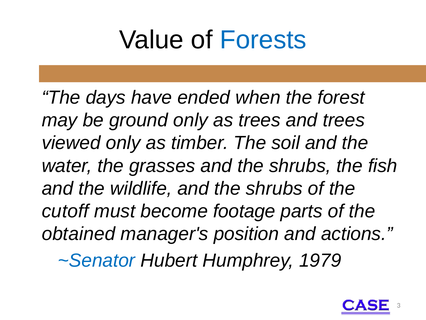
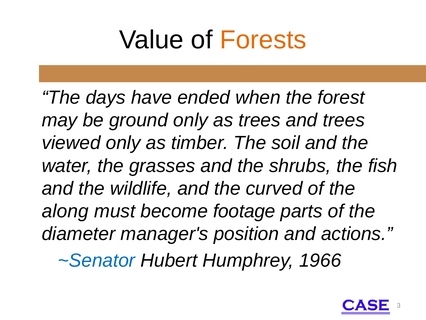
Forests colour: blue -> orange (263, 40)
wildlife and the shrubs: shrubs -> curved (274, 188)
cutoff: cutoff -> along (65, 211)
obtained: obtained -> diameter (79, 234)
1979: 1979 -> 1966 (320, 260)
